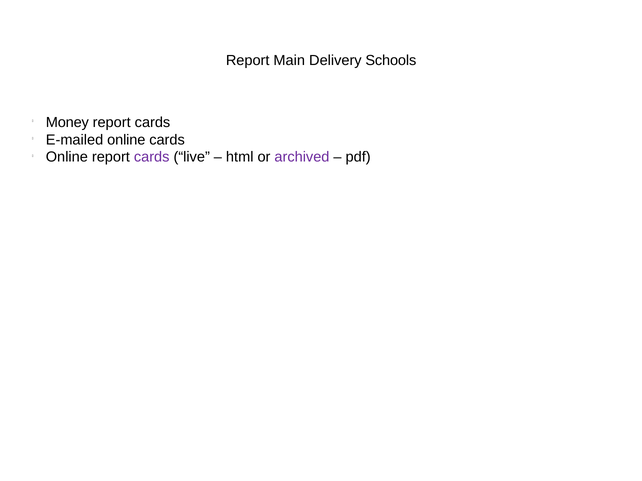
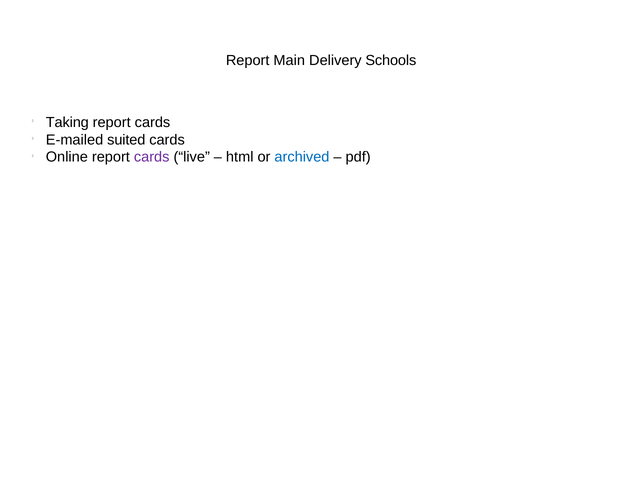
Money: Money -> Taking (67, 122)
E-mailed online: online -> suited (126, 140)
archived colour: purple -> blue (302, 157)
